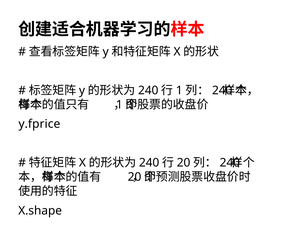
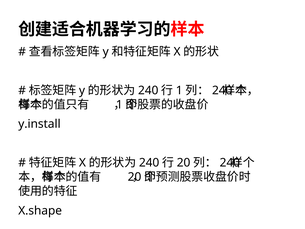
y.fprice: y.fprice -> y.install (39, 124)
